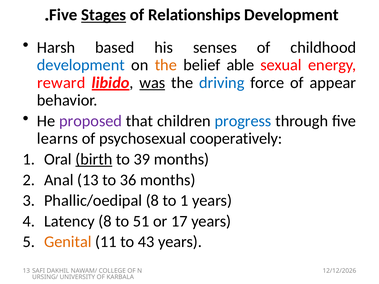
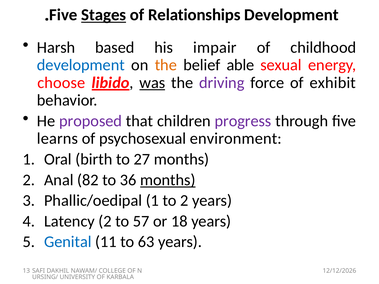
senses: senses -> impair (215, 48)
reward: reward -> choose (61, 83)
driving colour: blue -> purple (222, 83)
appear: appear -> exhibit (333, 83)
progress colour: blue -> purple (243, 121)
cooperatively: cooperatively -> environment (236, 139)
birth underline: present -> none (94, 159)
39: 39 -> 27 (142, 159)
Anal 13: 13 -> 82 (88, 180)
months underline: none -> present (168, 180)
Phallic/oedipal 8: 8 -> 1 (152, 201)
to 1: 1 -> 2 (184, 201)
Latency 8: 8 -> 2 (105, 221)
51: 51 -> 57 (141, 221)
17: 17 -> 18 (179, 221)
Genital colour: orange -> blue (68, 242)
43: 43 -> 63 (146, 242)
